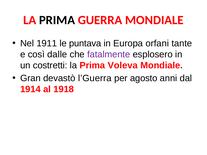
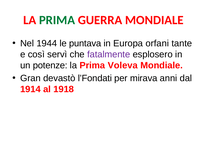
PRIMA colour: black -> green (57, 20)
1911: 1911 -> 1944 (47, 43)
dalle: dalle -> servì (57, 54)
costretti: costretti -> potenze (50, 66)
l’Guerra: l’Guerra -> l’Fondati (95, 78)
agosto: agosto -> mirava (144, 78)
